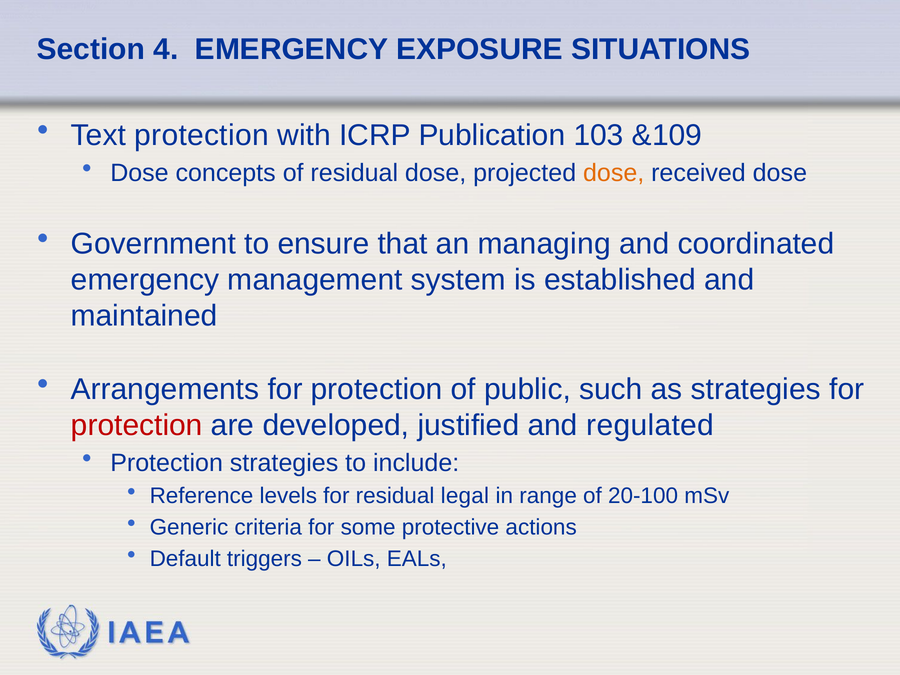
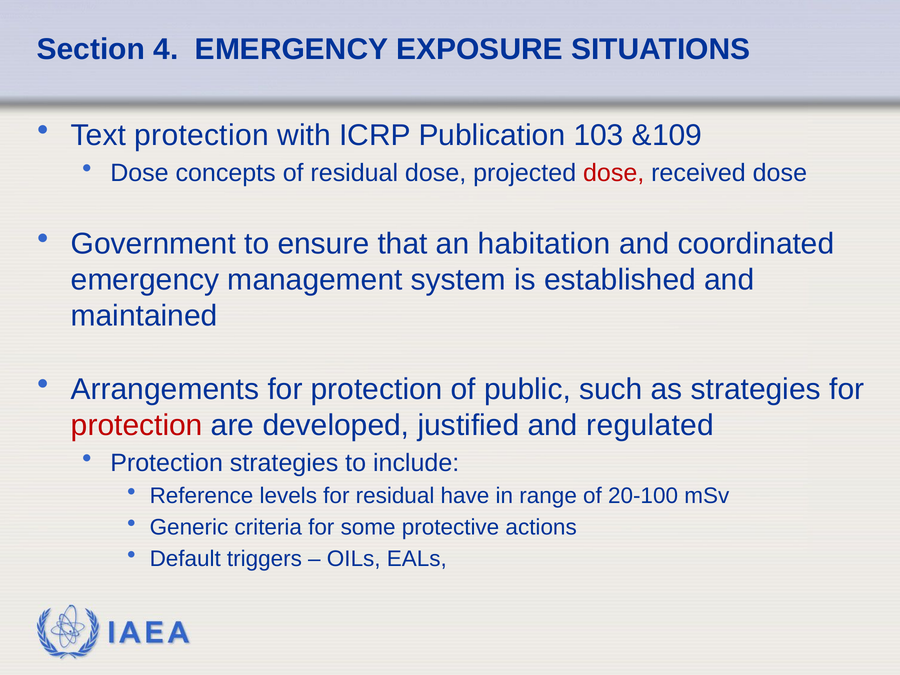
dose colour: orange -> red (614, 173)
managing: managing -> habitation (544, 244)
legal: legal -> have (465, 496)
